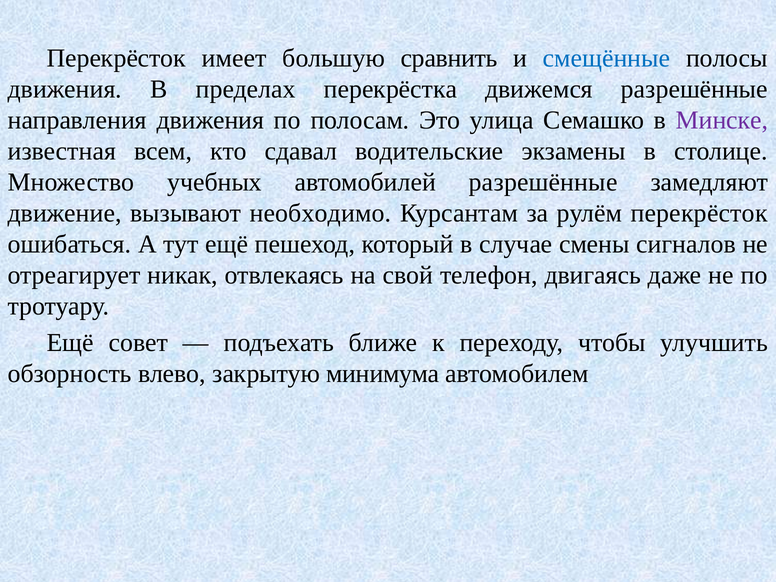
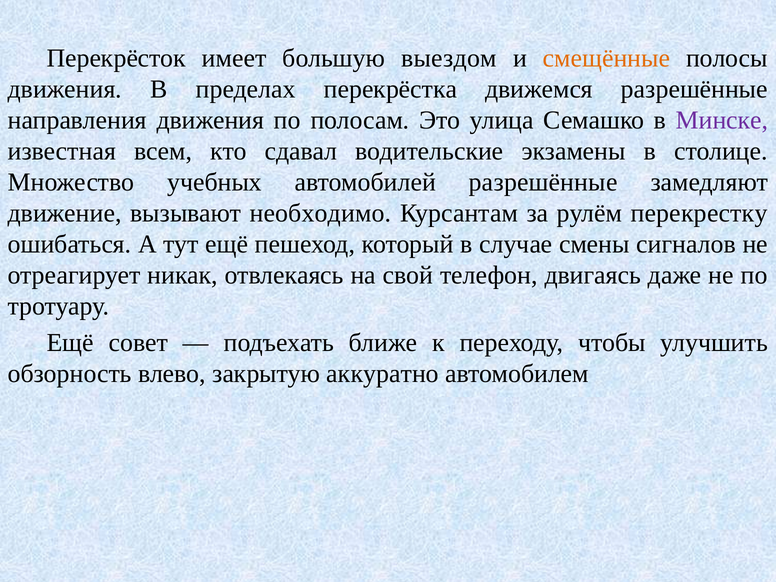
сравнить: сравнить -> выездом (449, 58)
смещённые colour: blue -> orange (607, 58)
рулём перекрёсток: перекрёсток -> перекрестку (699, 213)
минимума: минимума -> аккуратно (383, 374)
